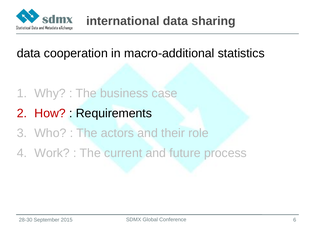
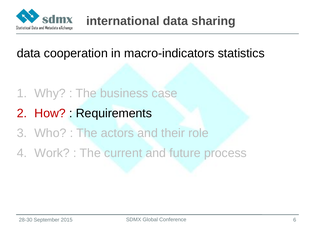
macro-additional: macro-additional -> macro-indicators (169, 53)
